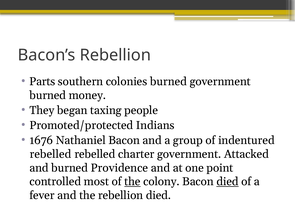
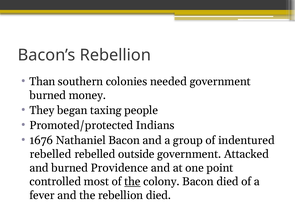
Parts: Parts -> Than (42, 82)
colonies burned: burned -> needed (168, 82)
charter: charter -> outside (136, 154)
died underline: present -> none (228, 182)
